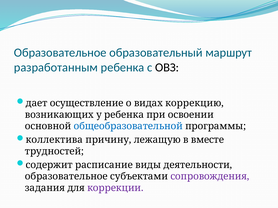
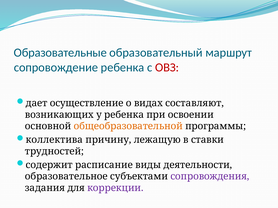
Образовательное: Образовательное -> Образовательные (60, 53)
разработанным: разработанным -> сопровождение (56, 68)
ОВЗ colour: black -> red (167, 68)
коррекцию: коррекцию -> составляют (195, 103)
общеобразовательной colour: blue -> orange (128, 126)
вместе: вместе -> ставки (207, 140)
